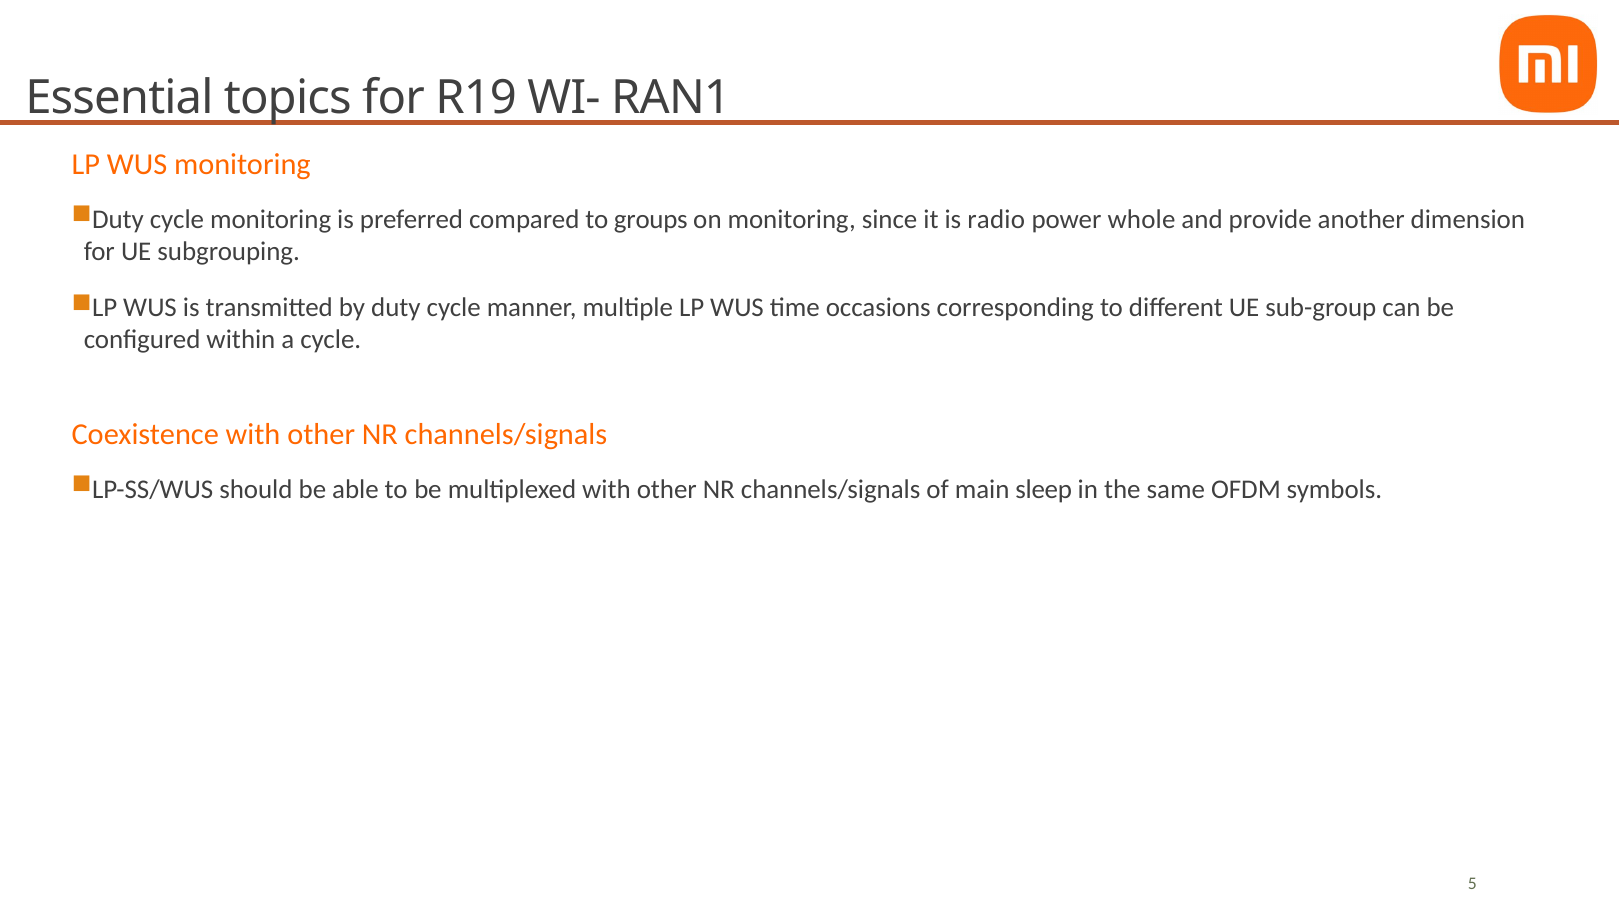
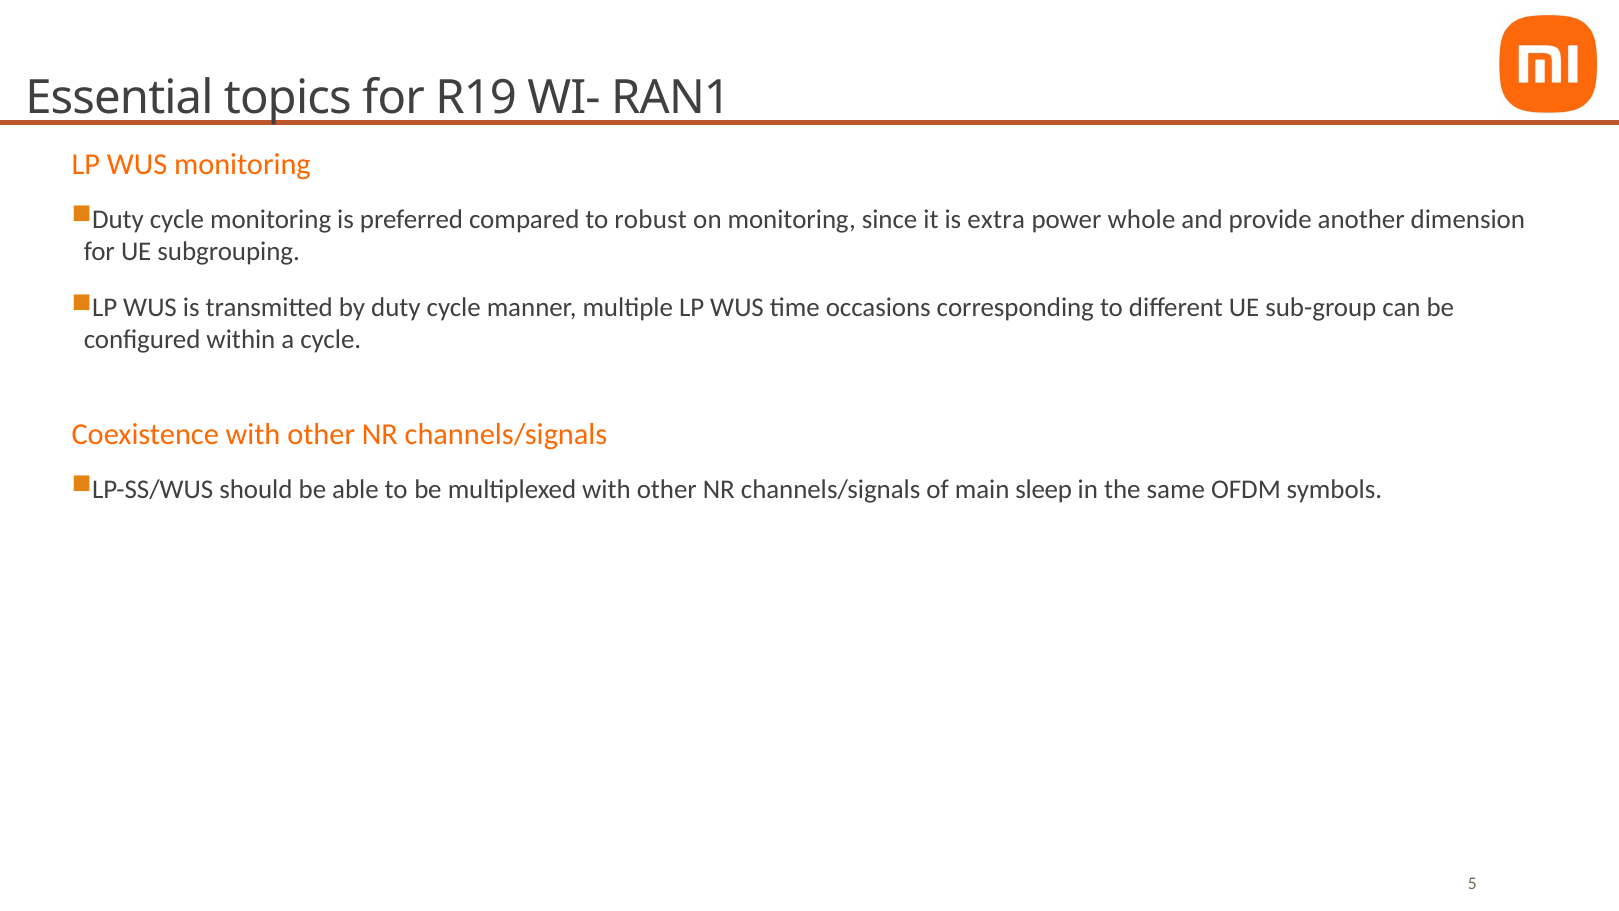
groups: groups -> robust (651, 219)
radio: radio -> extra (996, 219)
